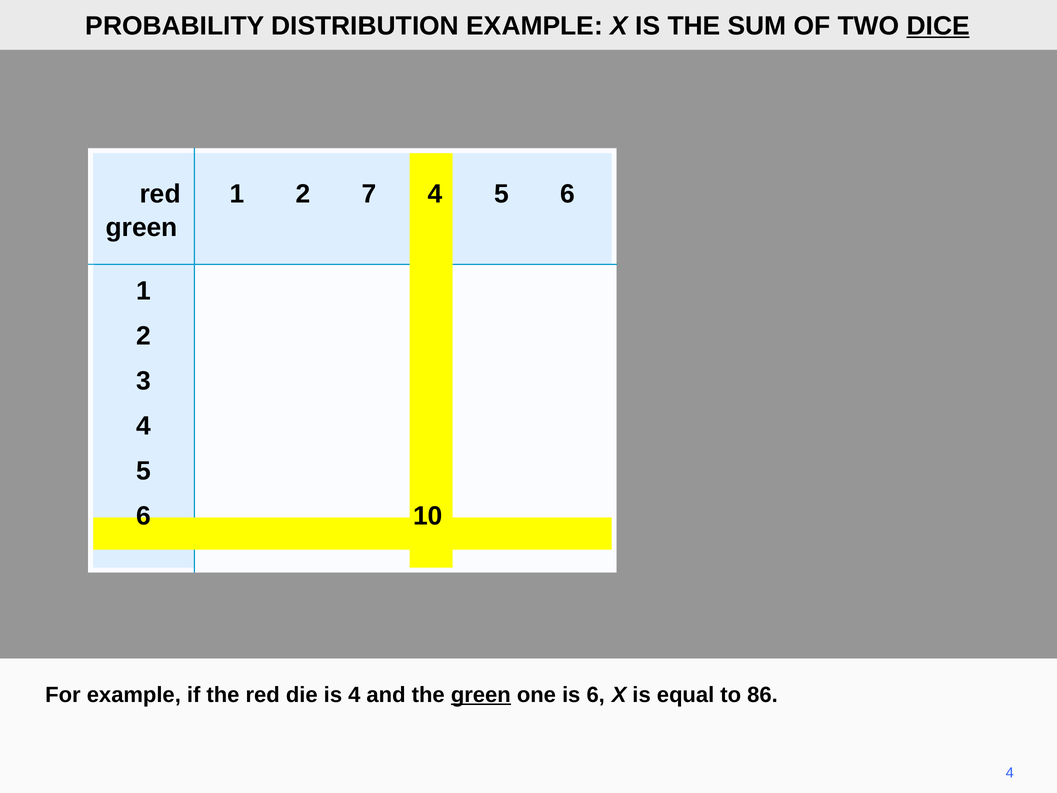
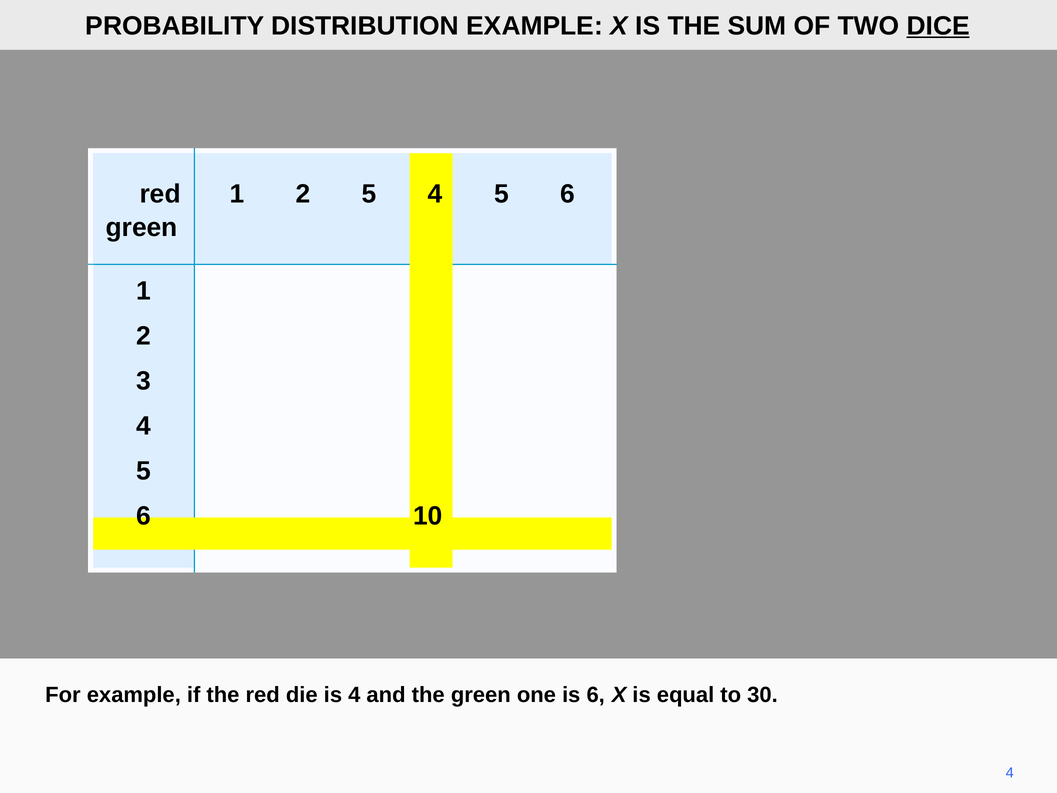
2 7: 7 -> 5 (369, 194)
green underline: present -> none (481, 695)
86: 86 -> 30 (763, 695)
